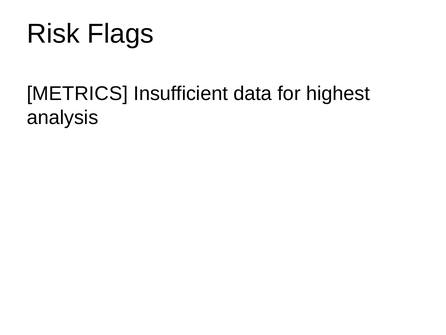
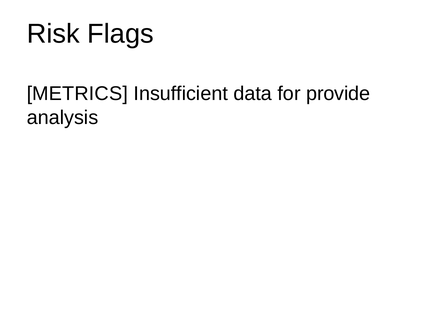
highest: highest -> provide (338, 94)
